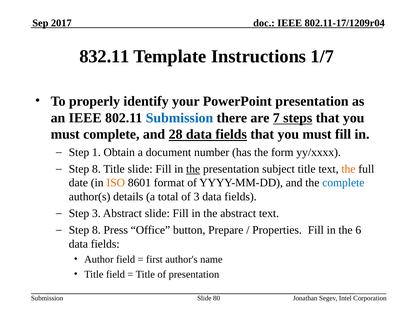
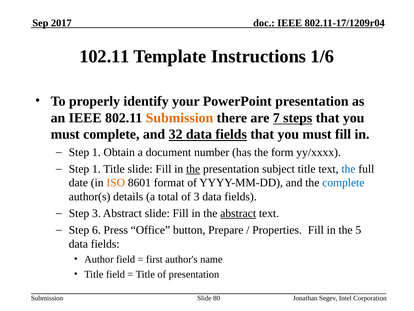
832.11: 832.11 -> 102.11 (104, 56)
1/7: 1/7 -> 1/6 (322, 56)
Submission colour: blue -> orange (179, 118)
28: 28 -> 32 (176, 134)
8: 8 -> 1 (96, 169)
the colour: orange -> blue (348, 169)
abstract underline: none -> present (238, 213)
8: 8 -> 6 (96, 230)
6: 6 -> 5 (358, 230)
